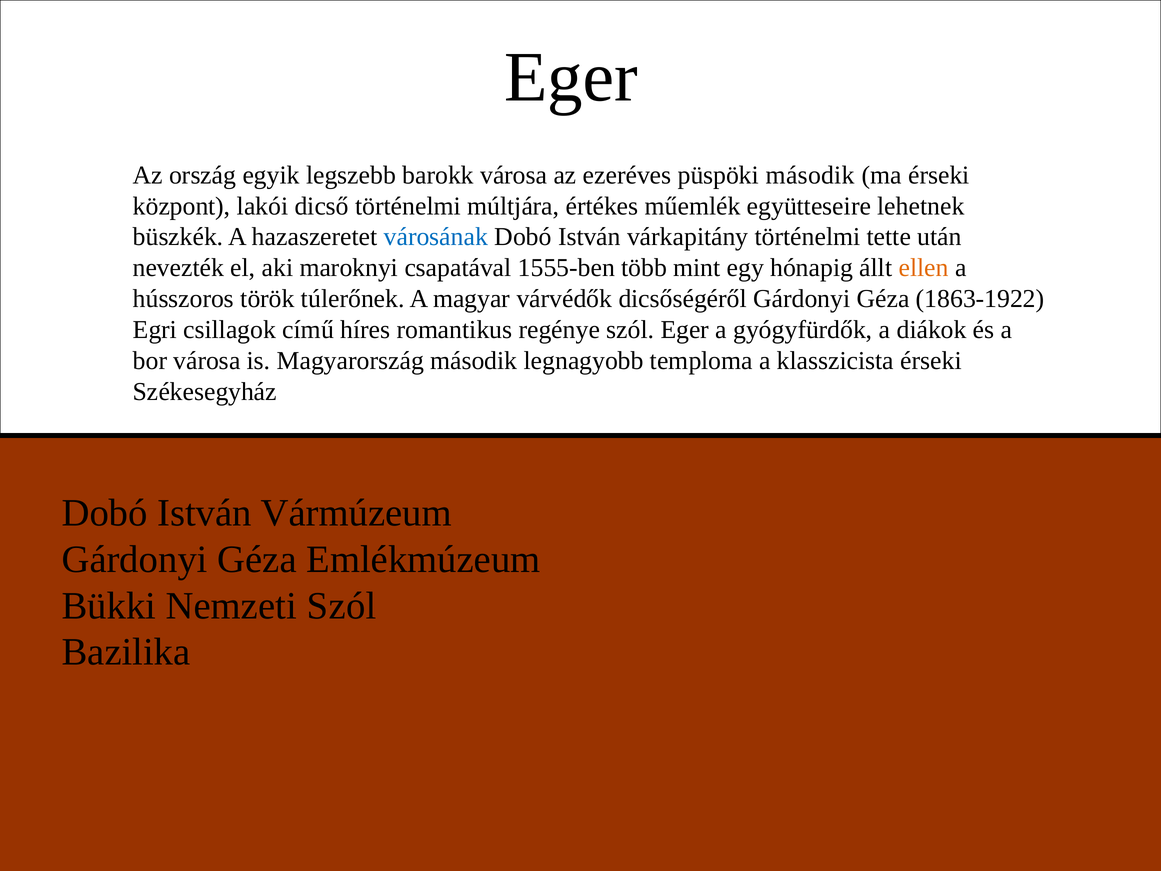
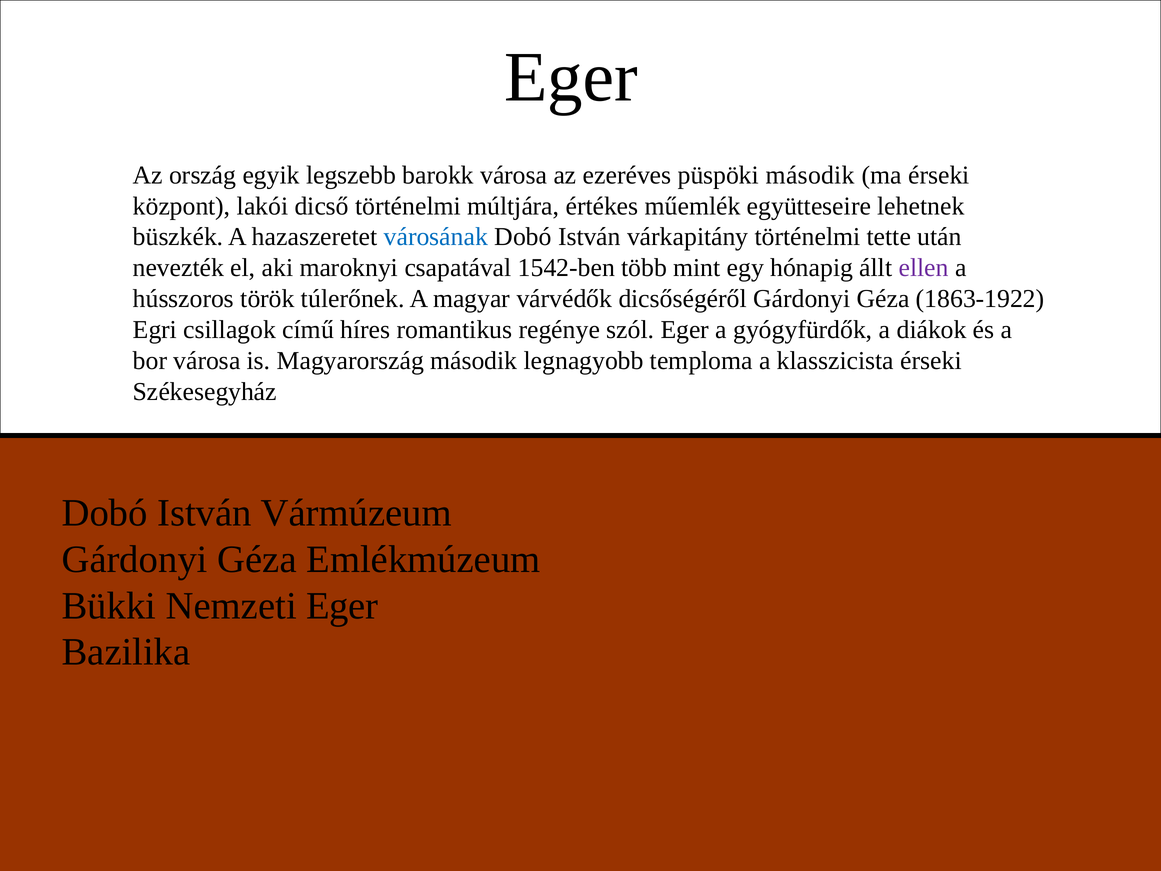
1555-ben: 1555-ben -> 1542-ben (566, 268)
ellen colour: orange -> purple (924, 268)
Nemzeti Szól: Szól -> Eger (342, 606)
